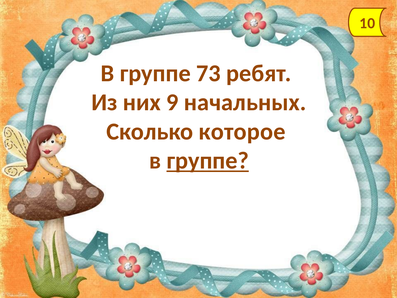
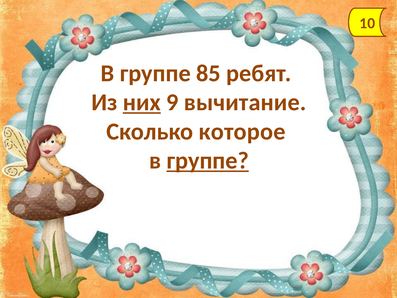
73: 73 -> 85 (208, 73)
них underline: none -> present (142, 102)
начальных: начальных -> вычитание (245, 102)
